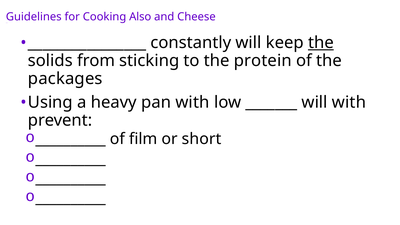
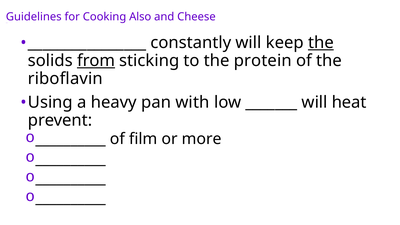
from underline: none -> present (96, 61)
packages: packages -> riboflavin (65, 79)
will with: with -> heat (349, 102)
short: short -> more (202, 139)
